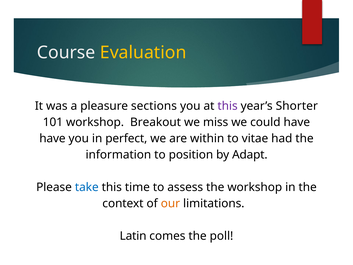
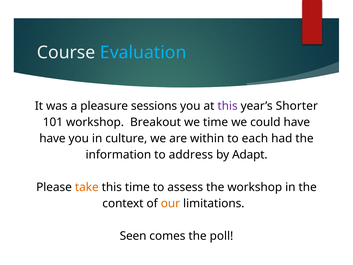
Evaluation colour: yellow -> light blue (143, 52)
sections: sections -> sessions (154, 106)
we miss: miss -> time (216, 122)
perfect: perfect -> culture (126, 138)
vitae: vitae -> each (255, 138)
position: position -> address (191, 155)
take colour: blue -> orange (87, 187)
Latin: Latin -> Seen (133, 236)
